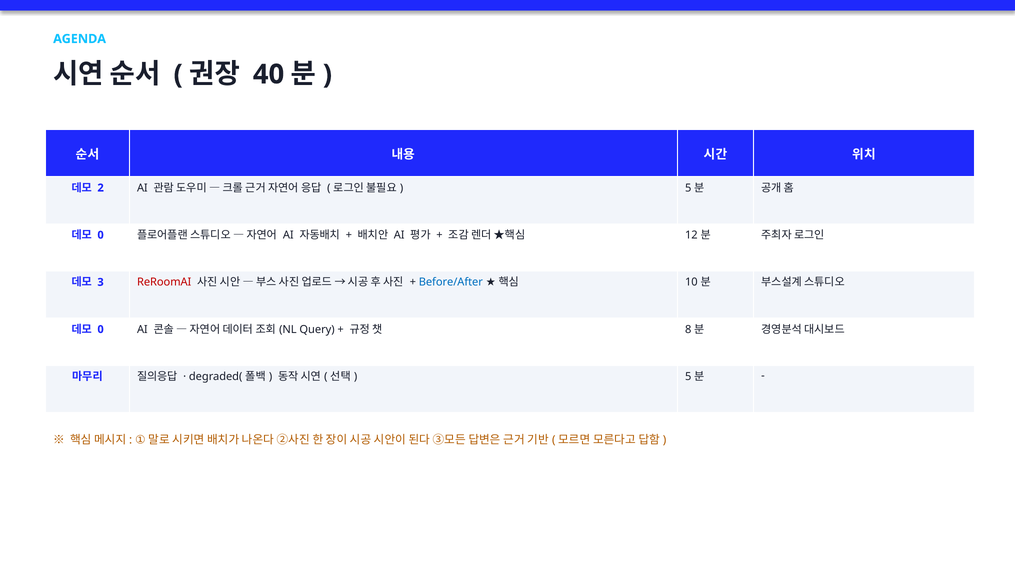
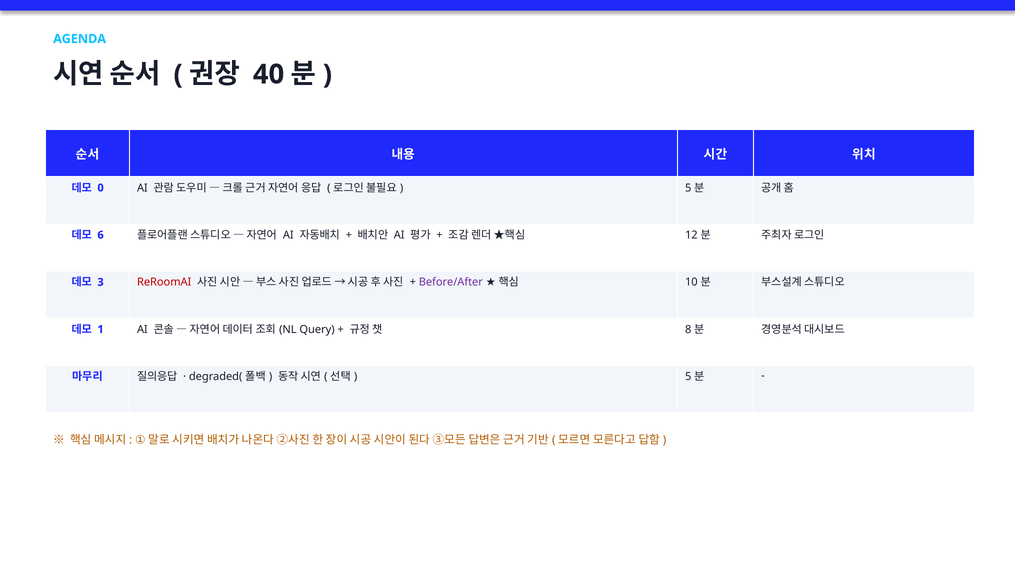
2: 2 -> 0 (101, 188)
0: 0 -> 6 (101, 235)
Before/After colour: blue -> purple (451, 282)
0: 0 -> 1 (101, 329)
